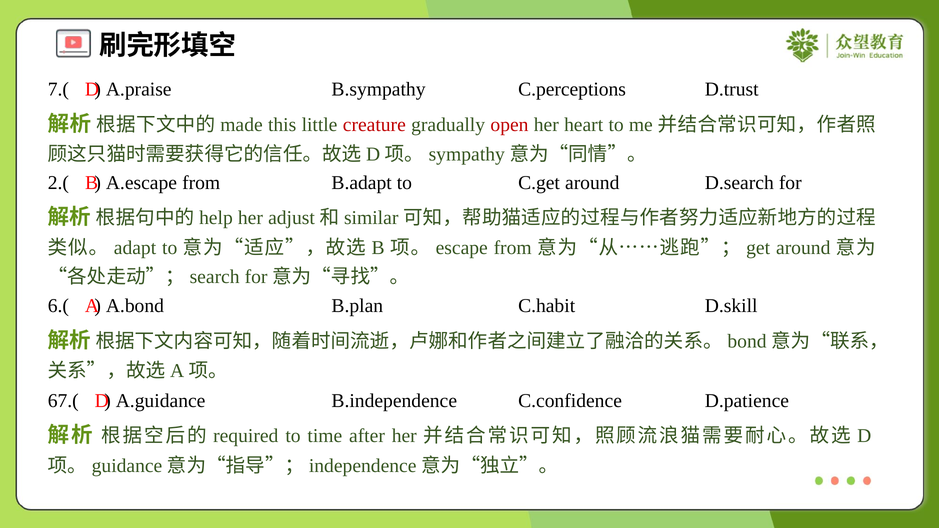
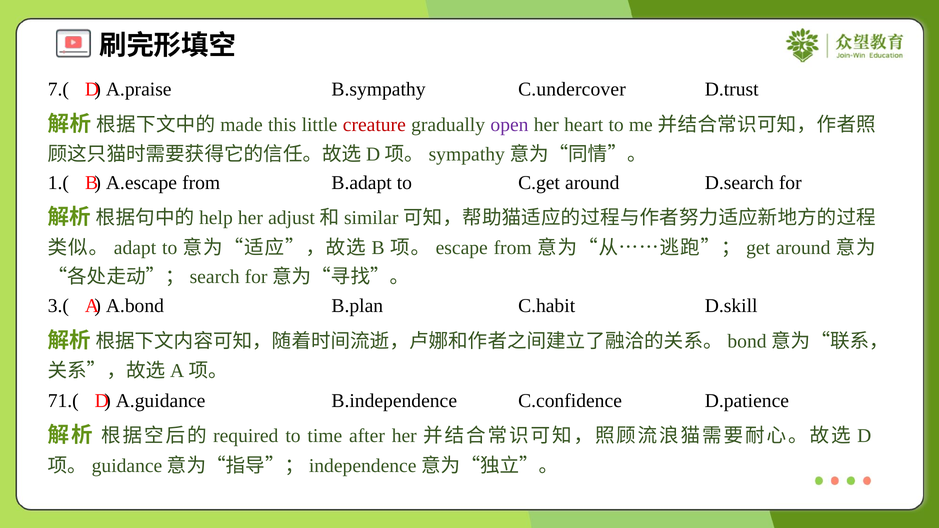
C.perceptions: C.perceptions -> C.undercover (572, 90)
open colour: red -> purple (509, 125)
2.(: 2.( -> 1.( (58, 183)
6.(: 6.( -> 3.( (58, 306)
67.(: 67.( -> 71.( (63, 401)
